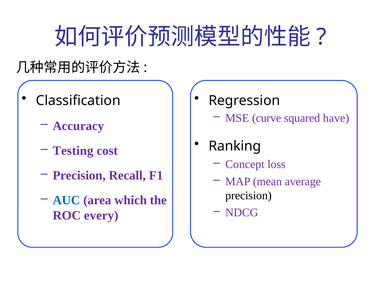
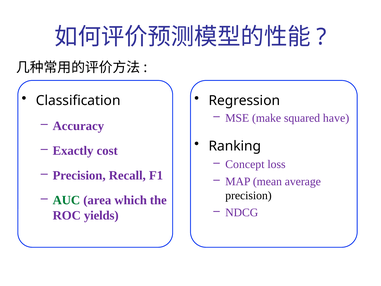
curve: curve -> make (267, 118)
Testing: Testing -> Exactly (73, 151)
AUC colour: blue -> green (66, 200)
every: every -> yields (101, 215)
